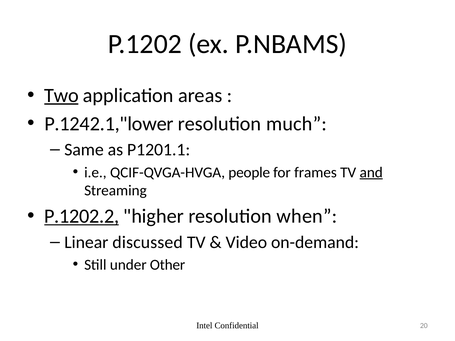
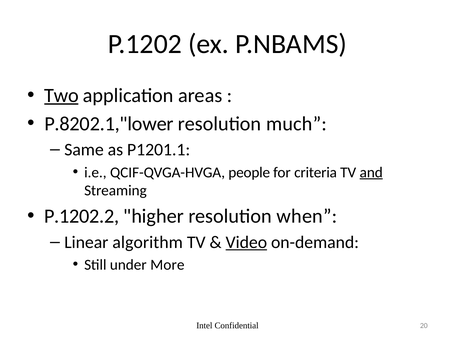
P.1242.1,"lower: P.1242.1,"lower -> P.8202.1,"lower (109, 124)
frames: frames -> criteria (316, 172)
P.1202.2 underline: present -> none (82, 216)
discussed: discussed -> algorithm (148, 242)
Video underline: none -> present (246, 242)
Other: Other -> More (167, 265)
